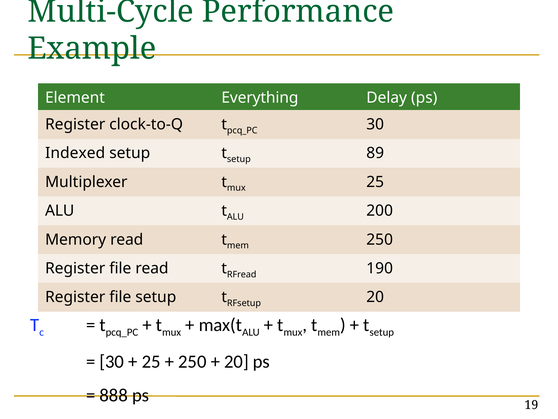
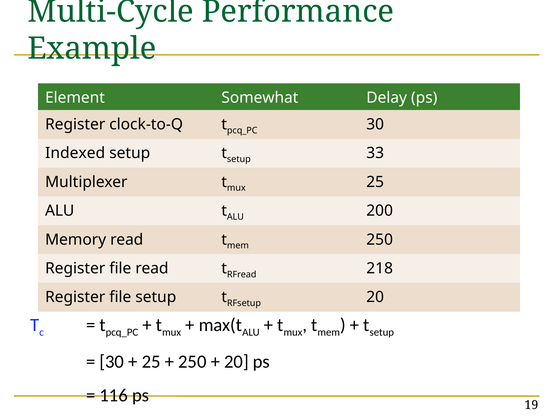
Everything: Everything -> Somewhat (260, 97)
89: 89 -> 33 (375, 153)
190: 190 -> 218 (380, 268)
888: 888 -> 116 (114, 395)
